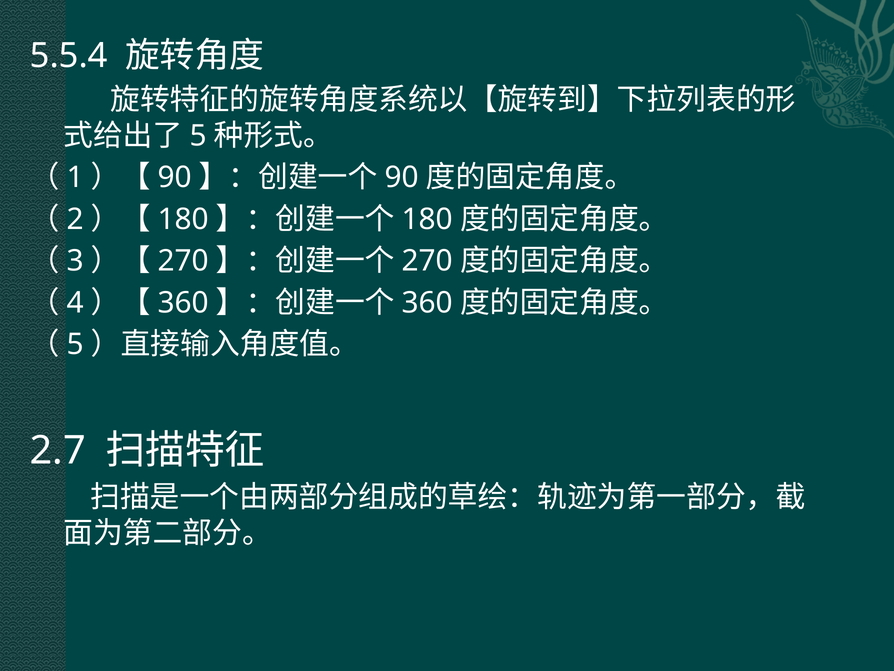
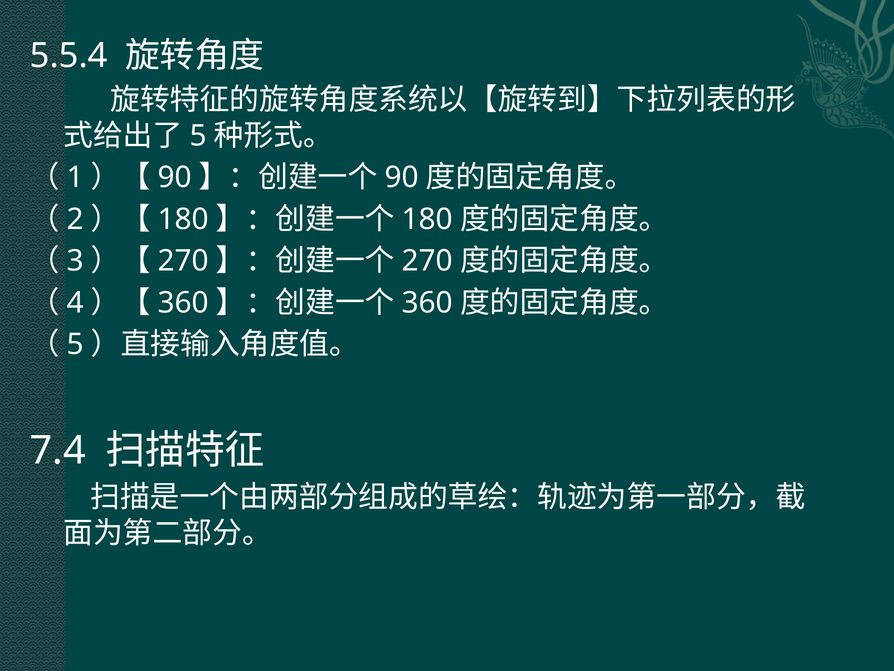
2.7: 2.7 -> 7.4 (58, 450)
